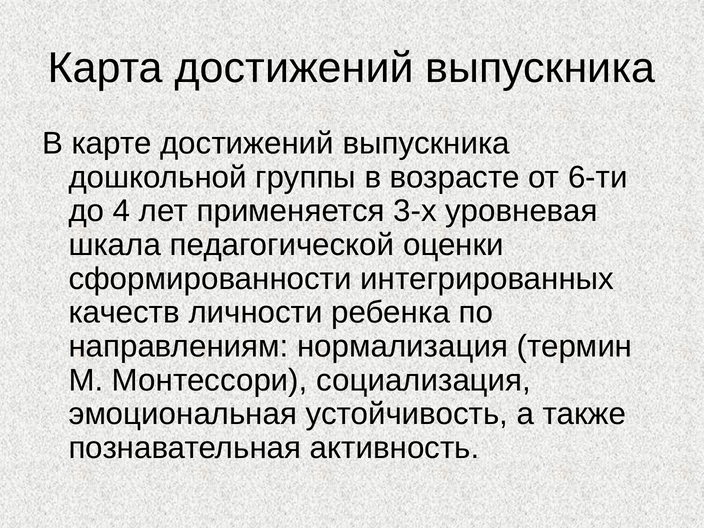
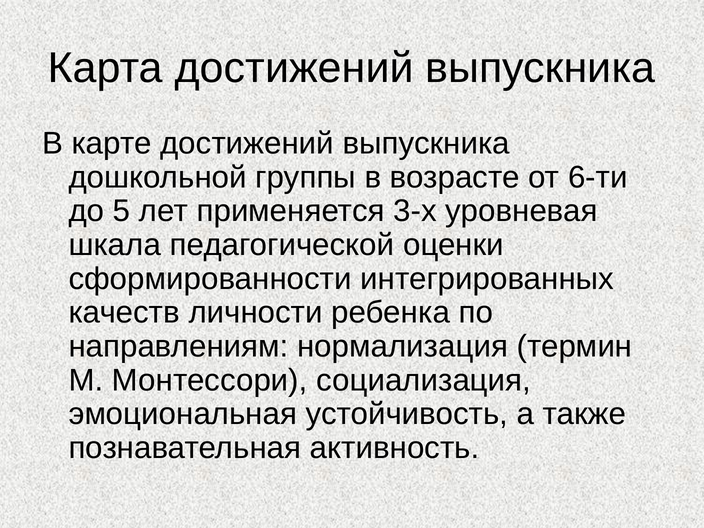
4: 4 -> 5 (122, 211)
